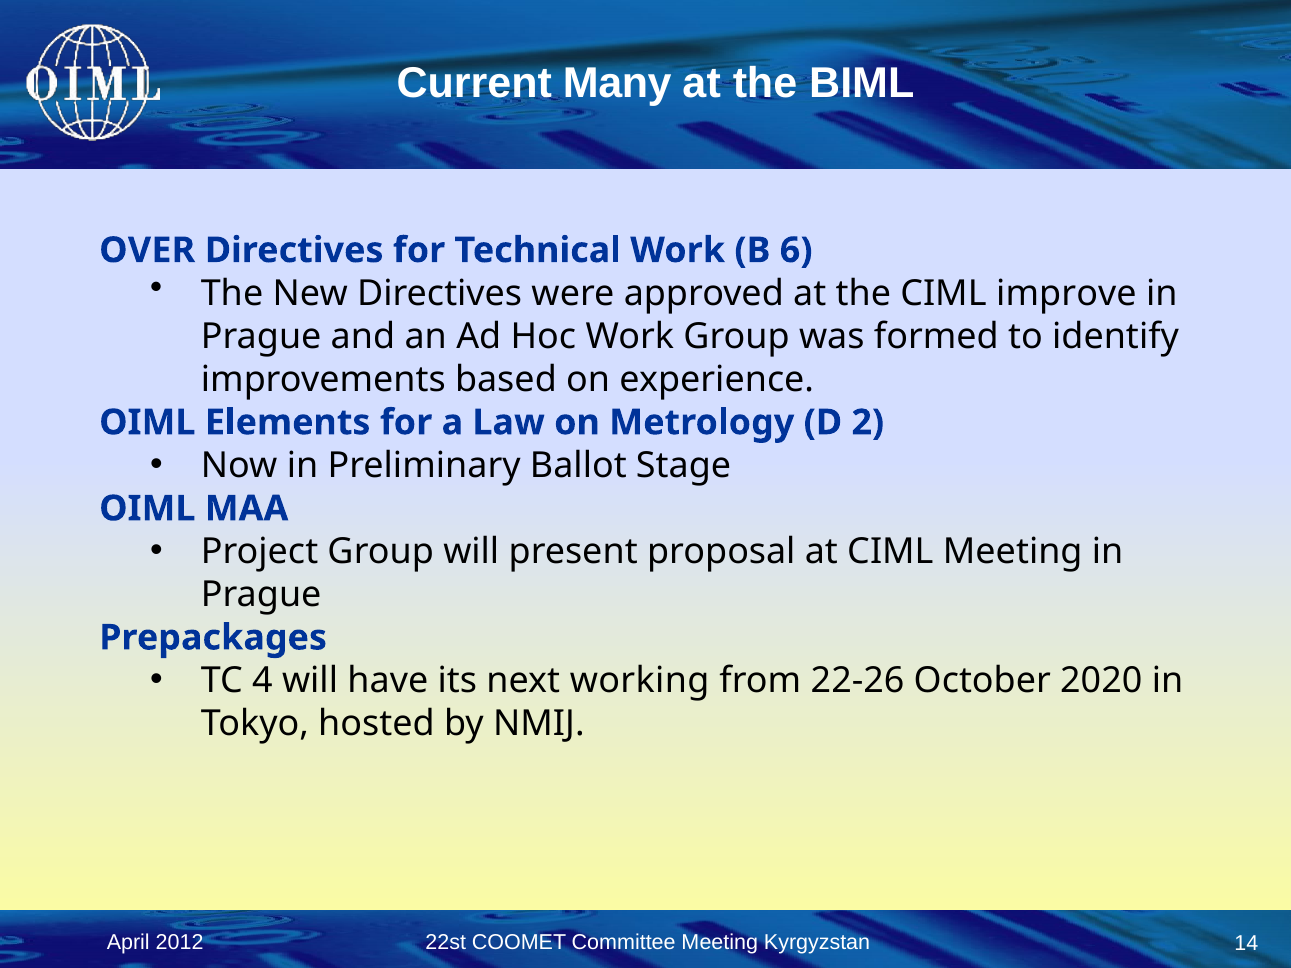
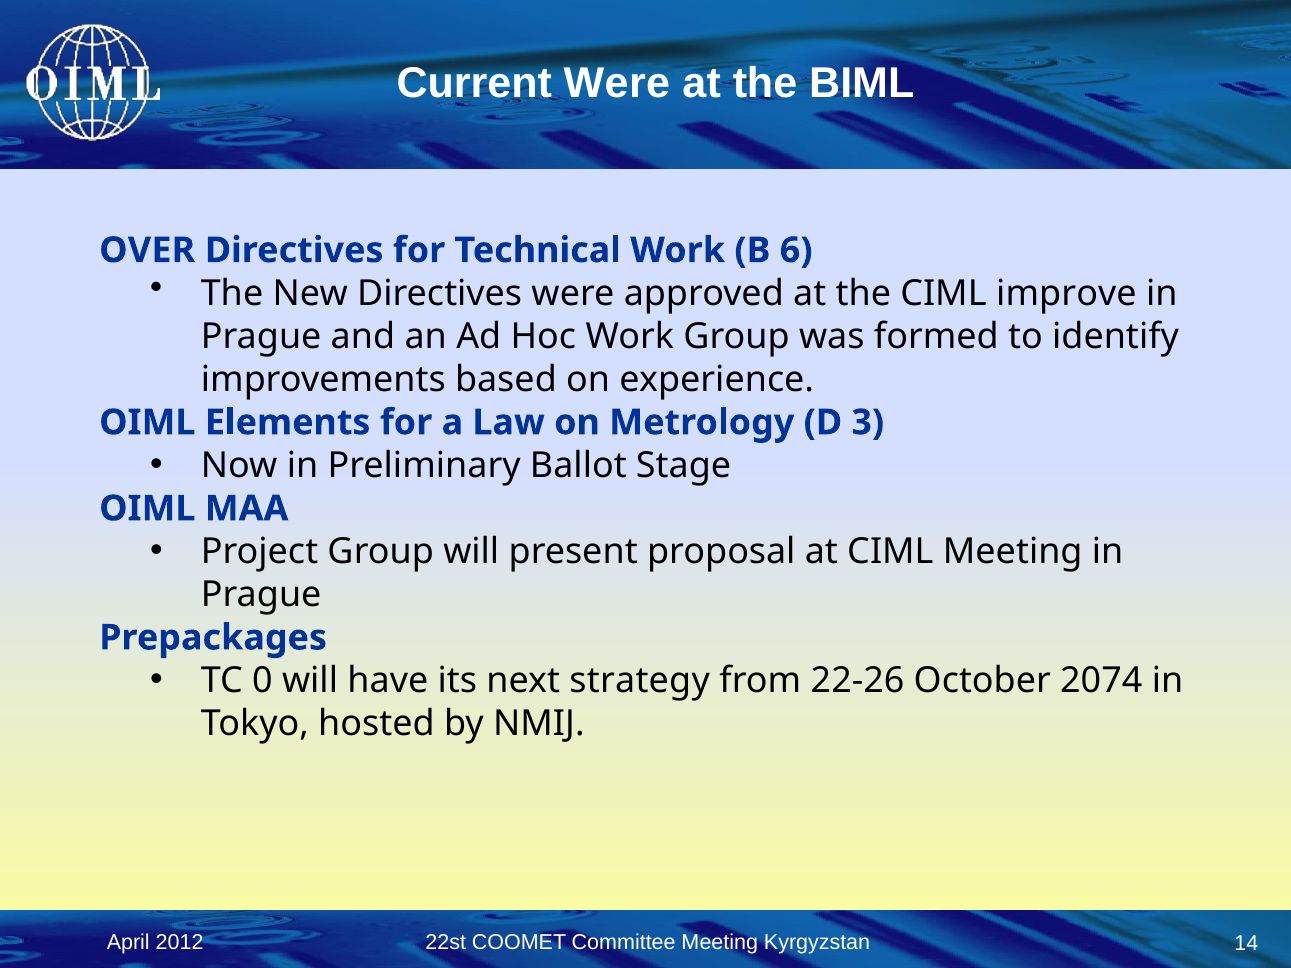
Current Many: Many -> Were (617, 84)
2: 2 -> 3 (868, 423)
4: 4 -> 0 (262, 681)
working: working -> strategy (640, 681)
2020: 2020 -> 2074 (1101, 681)
